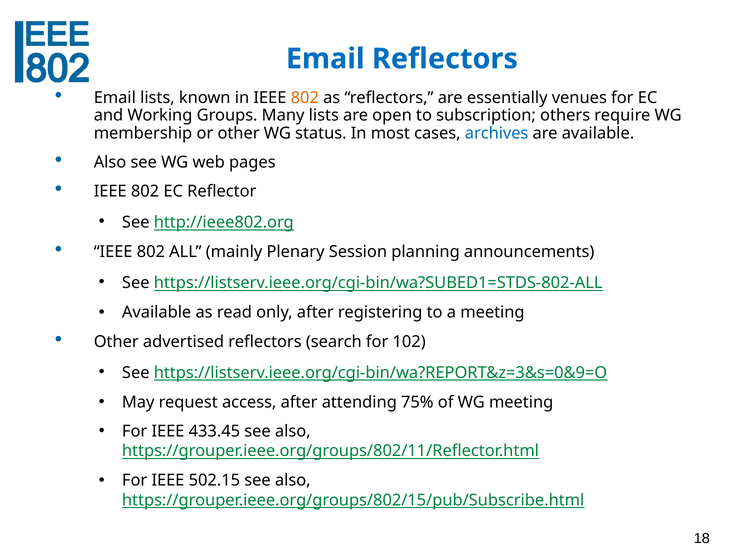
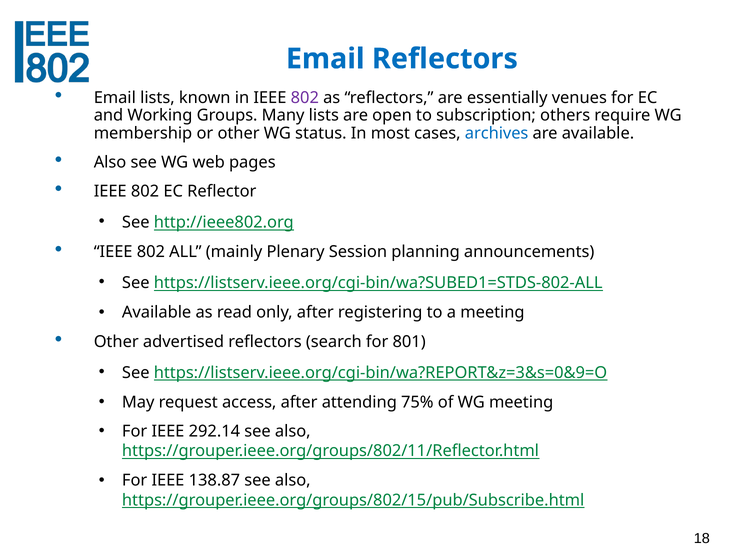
802 colour: orange -> purple (305, 98)
102: 102 -> 801 (409, 342)
433.45: 433.45 -> 292.14 (214, 432)
502.15: 502.15 -> 138.87 (214, 481)
